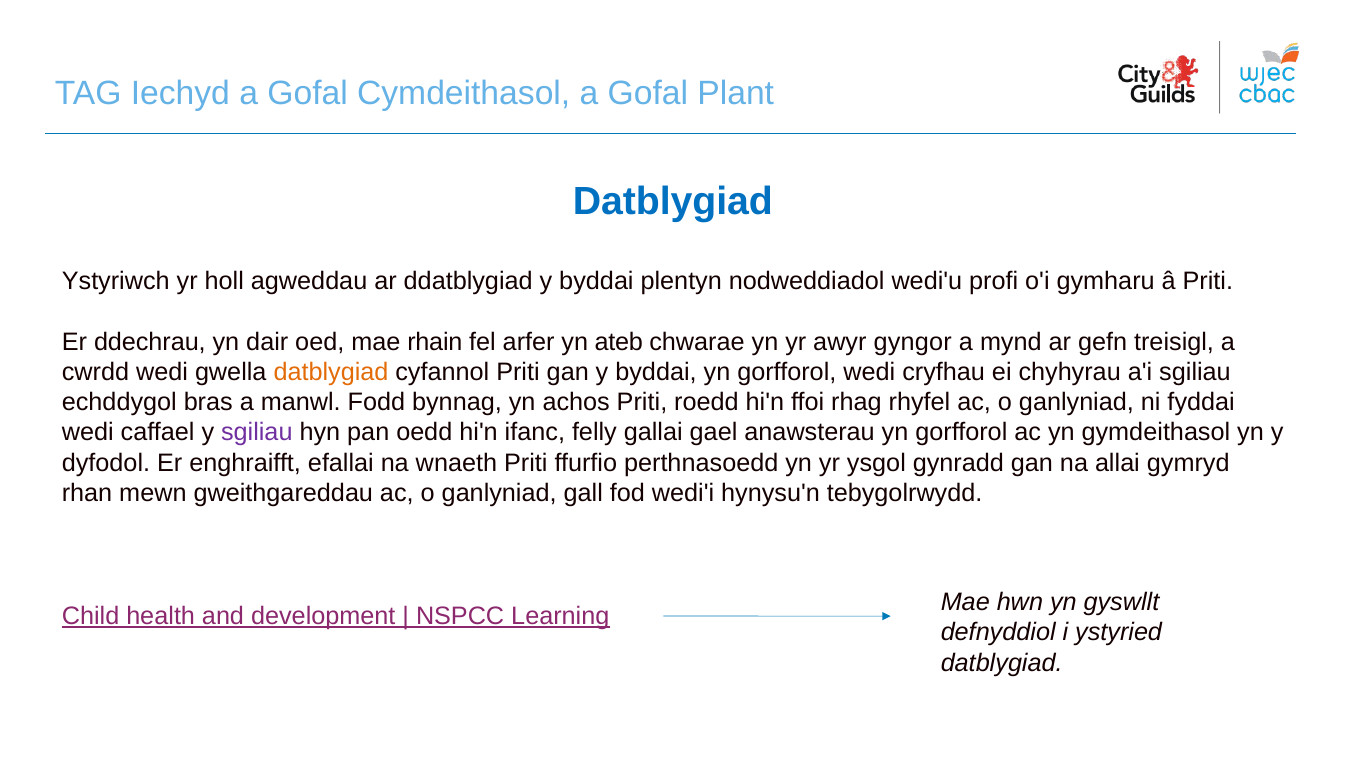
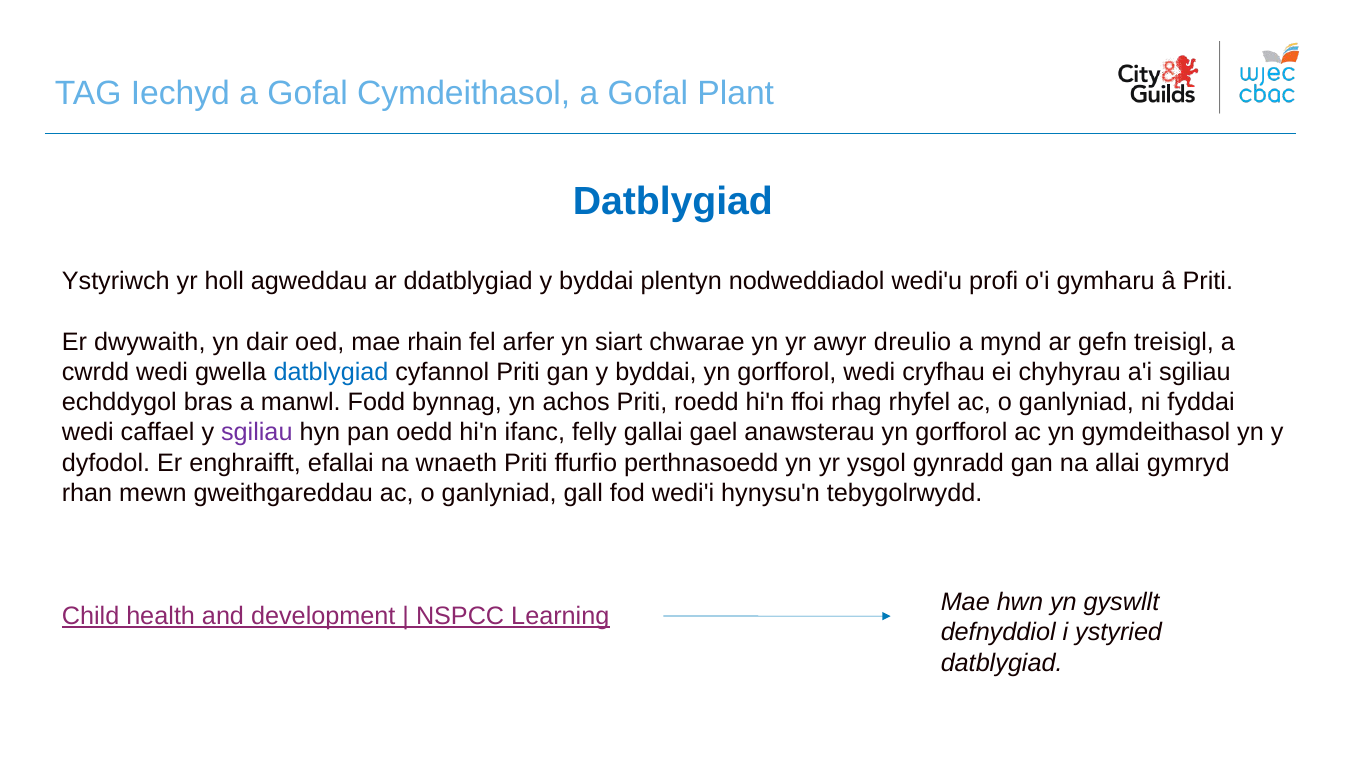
ddechrau: ddechrau -> dwywaith (150, 342)
ateb: ateb -> siart (619, 342)
gyngor: gyngor -> dreulio (913, 342)
datblygiad colour: orange -> blue (331, 372)
